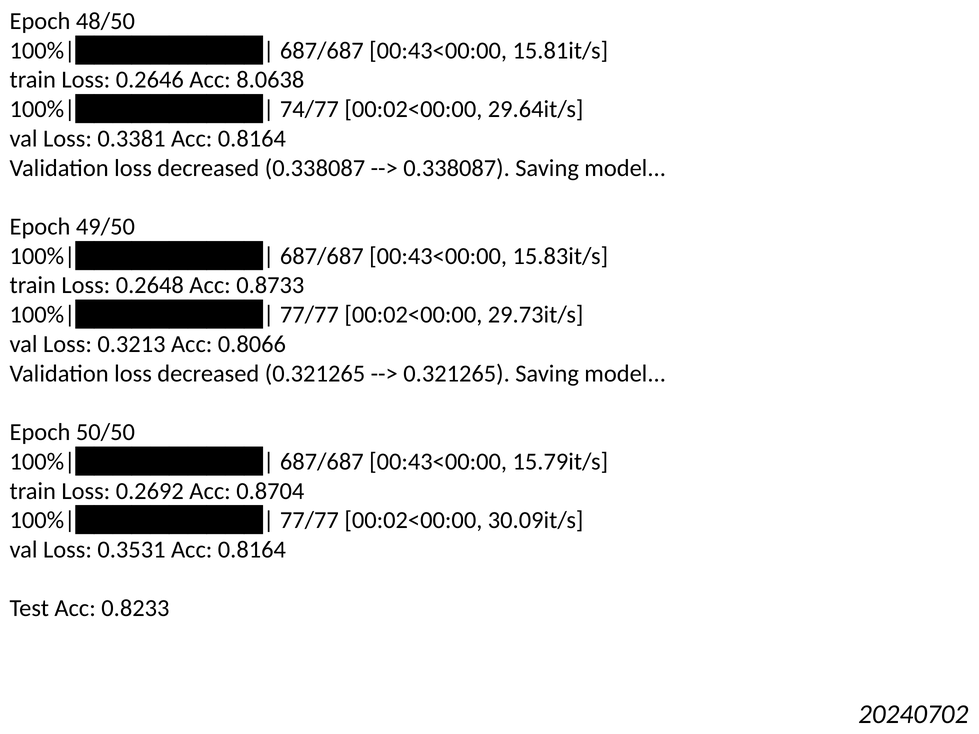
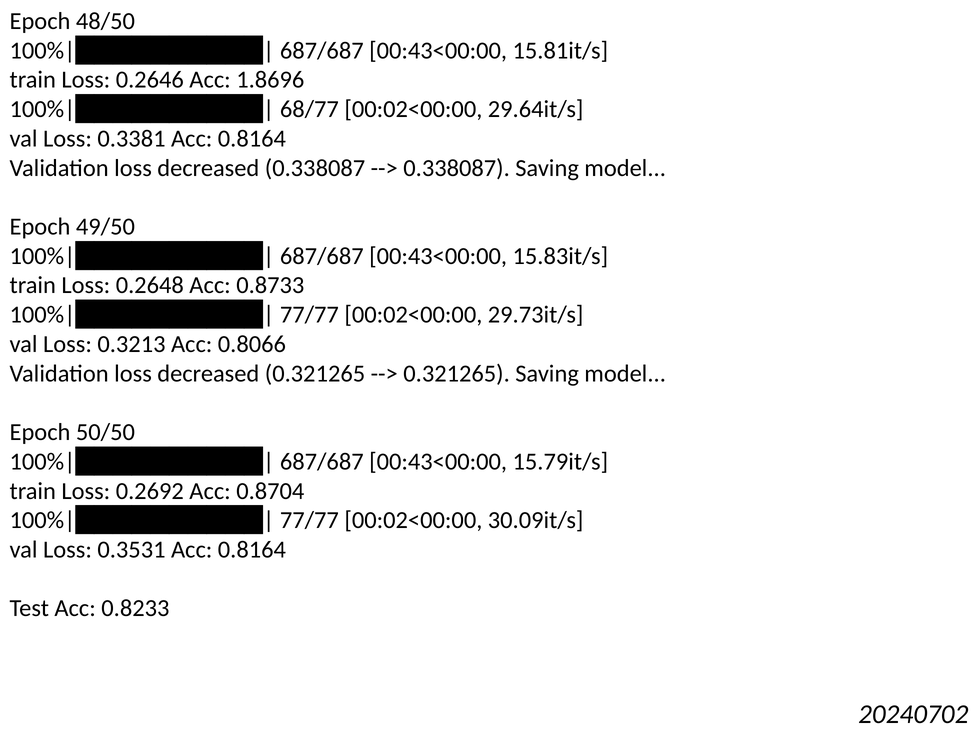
8.0638: 8.0638 -> 1.8696 (270, 80)
74/77: 74/77 -> 68/77 (309, 109)
